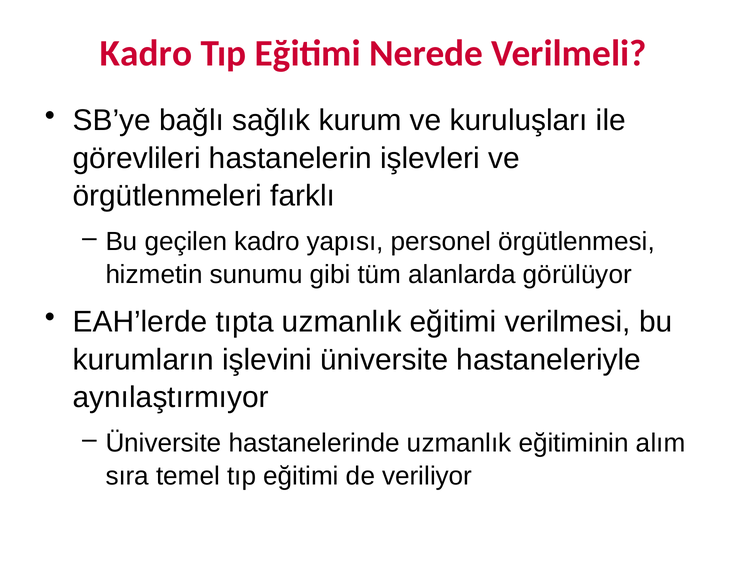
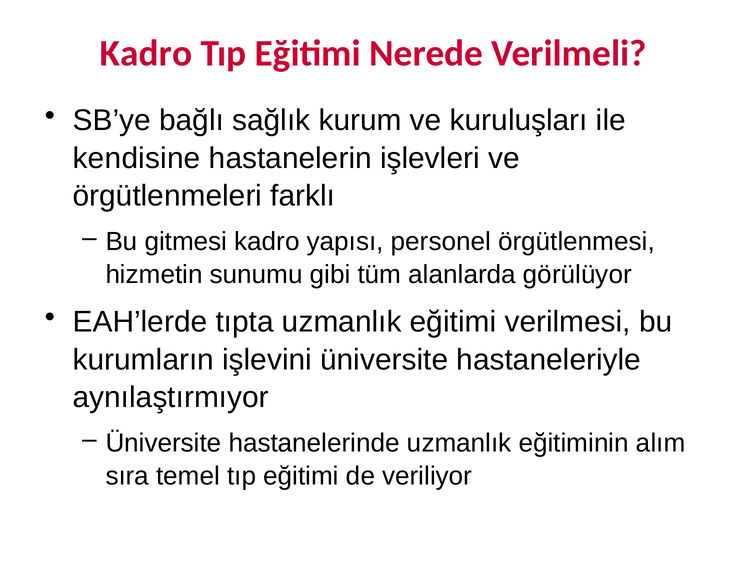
görevlileri: görevlileri -> kendisine (137, 158)
geçilen: geçilen -> gitmesi (186, 241)
